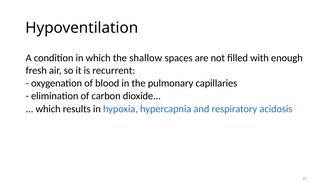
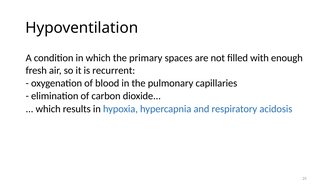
shallow: shallow -> primary (146, 58)
